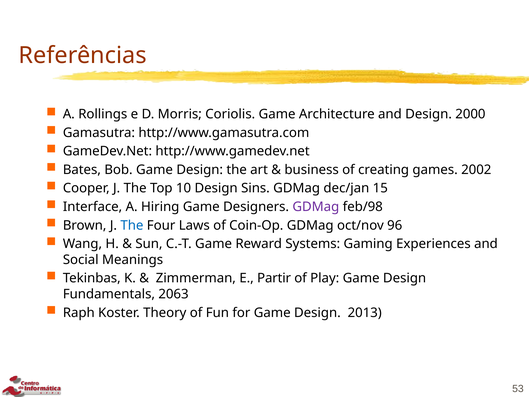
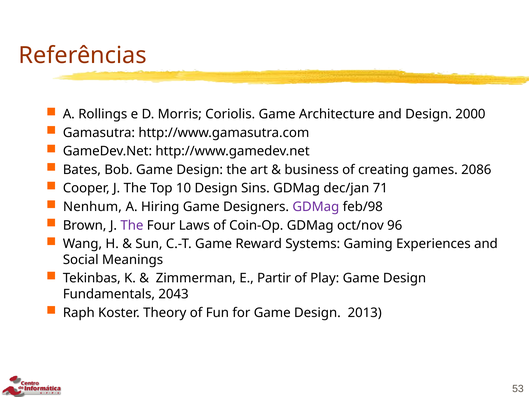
2002: 2002 -> 2086 (476, 170)
15: 15 -> 71 (380, 188)
Interface: Interface -> Nenhum (92, 207)
The colour: blue -> purple (132, 225)
2063: 2063 -> 2043 (174, 294)
